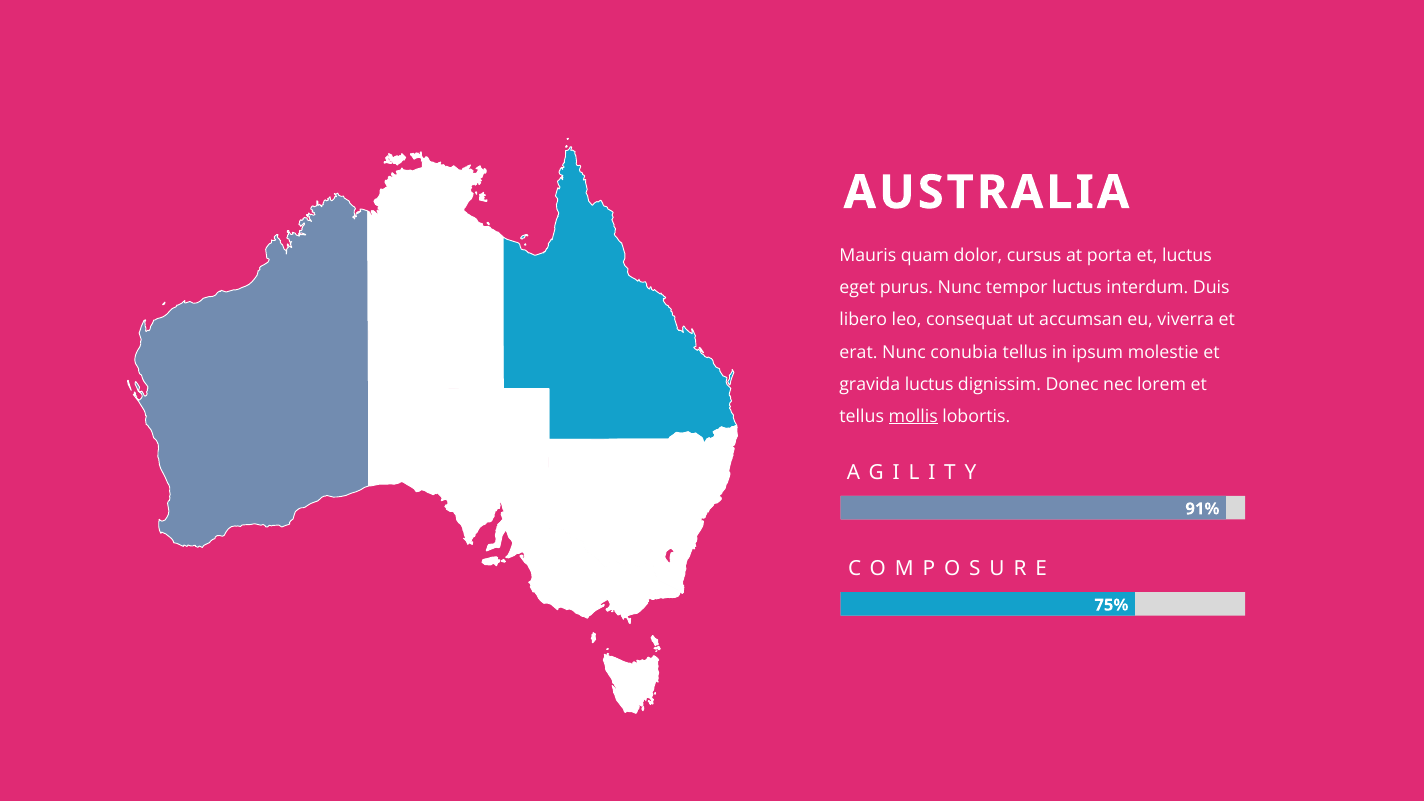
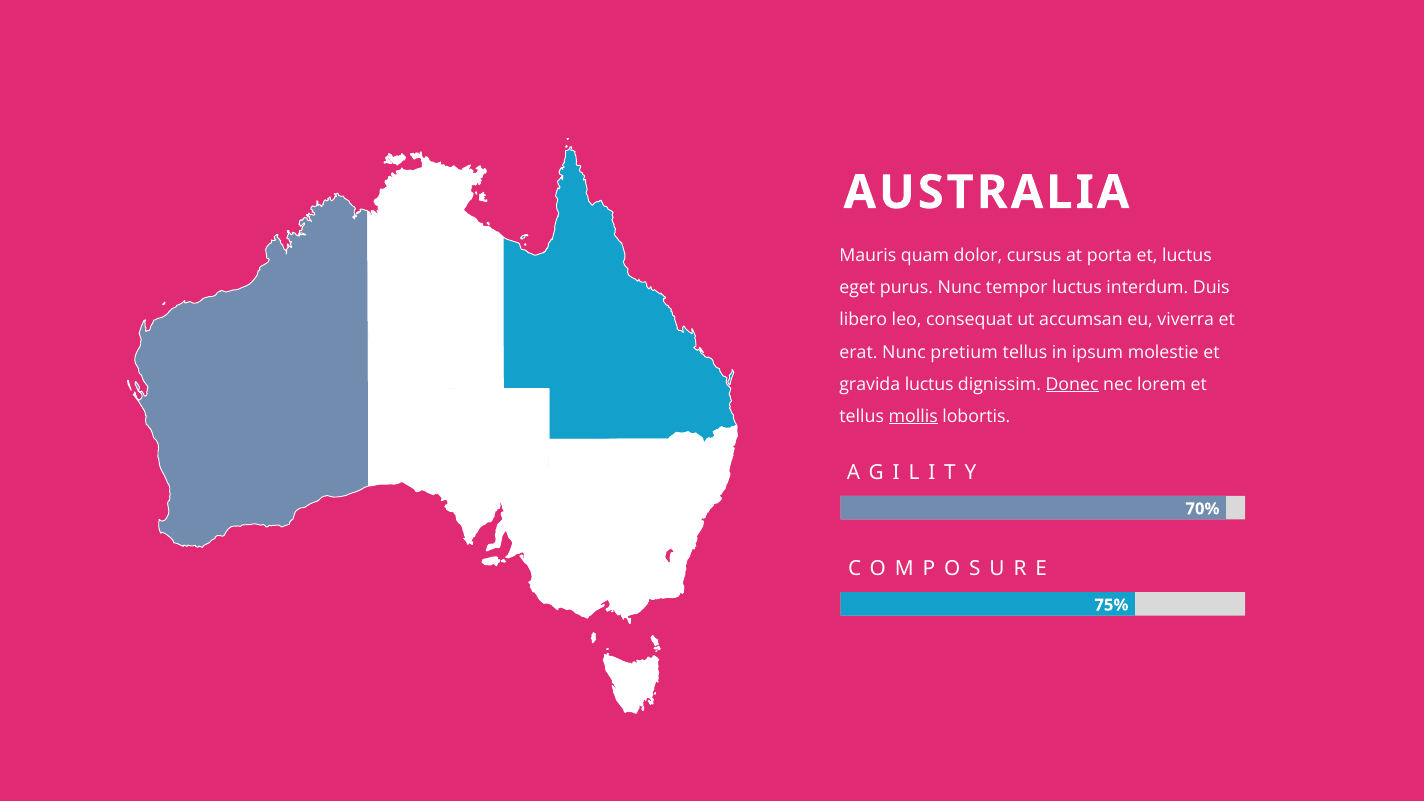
conubia: conubia -> pretium (964, 352)
Donec underline: none -> present (1072, 384)
91%: 91% -> 70% (1202, 509)
